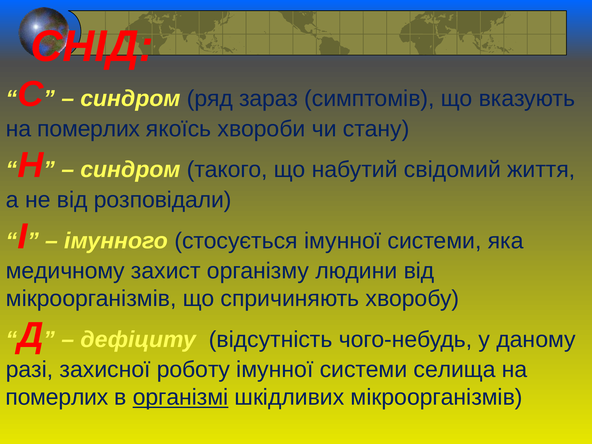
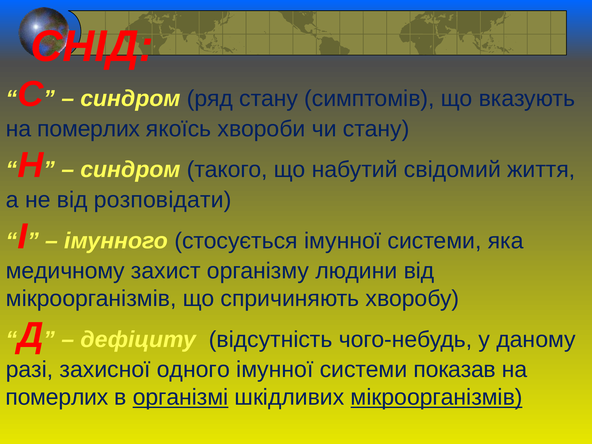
ряд зараз: зараз -> стану (269, 99)
розповідали: розповідали -> розповідати (163, 200)
роботу: роботу -> одного (193, 370)
селища: селища -> показав (455, 370)
мікроорганізмів underline: none -> present (437, 397)
